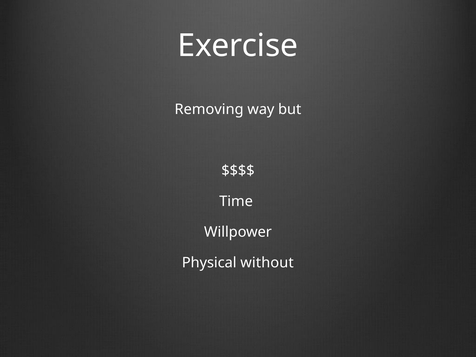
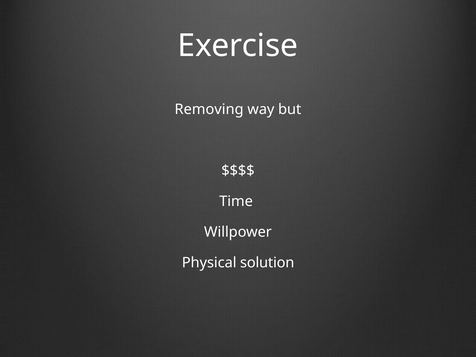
without: without -> solution (267, 263)
